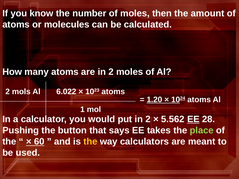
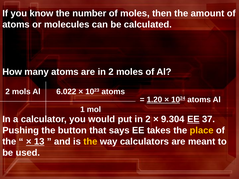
5.562: 5.562 -> 9.304 (173, 119)
28: 28 -> 37 (209, 119)
place colour: light green -> yellow (202, 131)
60: 60 -> 13 (39, 142)
